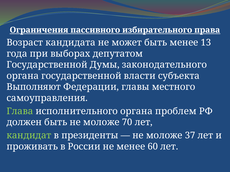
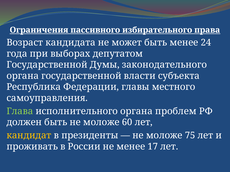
13: 13 -> 24 (206, 43)
Выполняют: Выполняют -> Республика (34, 87)
70: 70 -> 60 (127, 123)
кандидат colour: light green -> yellow (29, 136)
37: 37 -> 75 (190, 136)
60: 60 -> 17 (153, 147)
